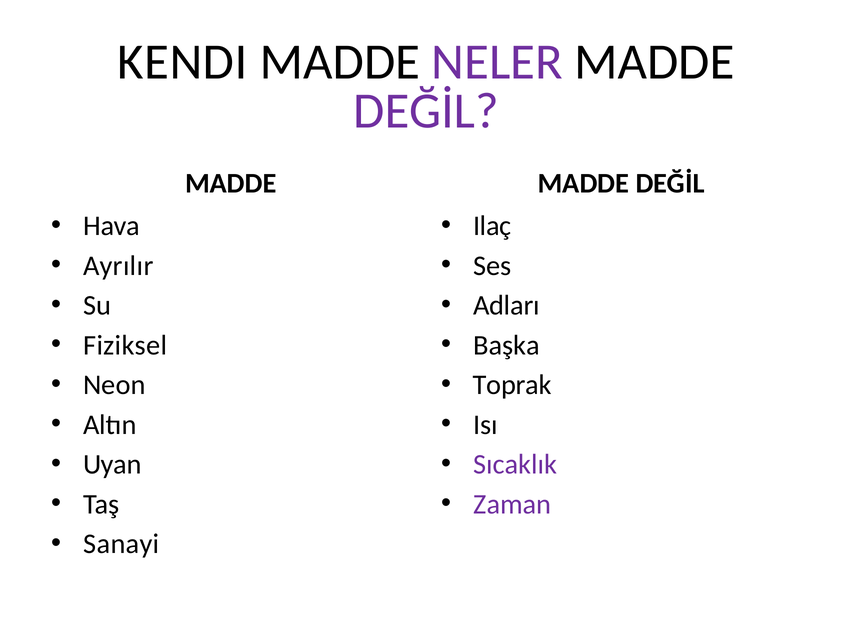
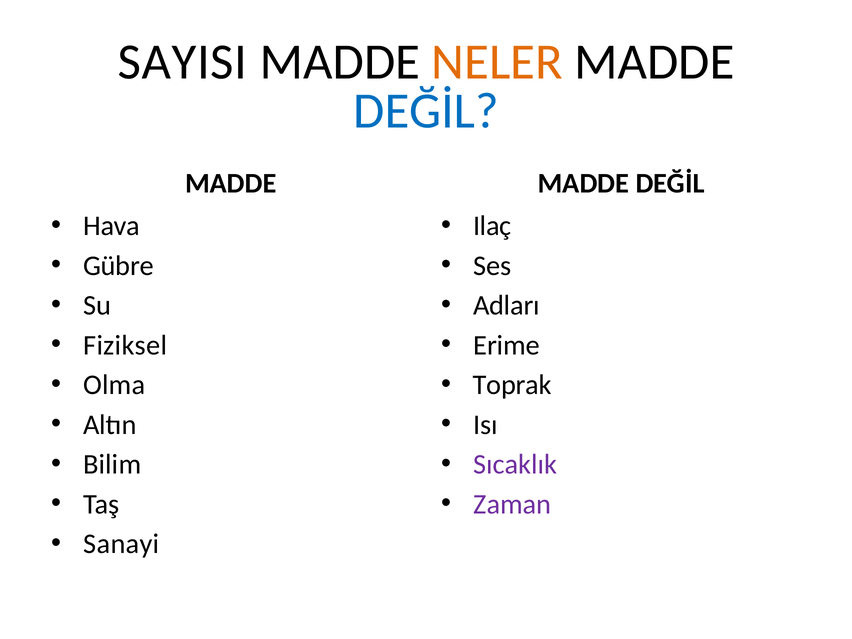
KENDI: KENDI -> SAYISI (182, 62)
NELER colour: purple -> orange (497, 62)
DEĞİL colour: purple -> blue (426, 111)
Ayrılır: Ayrılır -> Gübre (119, 266)
Başka: Başka -> Erime (507, 345)
Neon: Neon -> Olma (114, 385)
Uyan: Uyan -> Bilim (112, 464)
